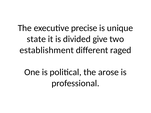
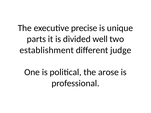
state: state -> parts (36, 39)
give: give -> well (100, 39)
raged: raged -> judge (121, 50)
